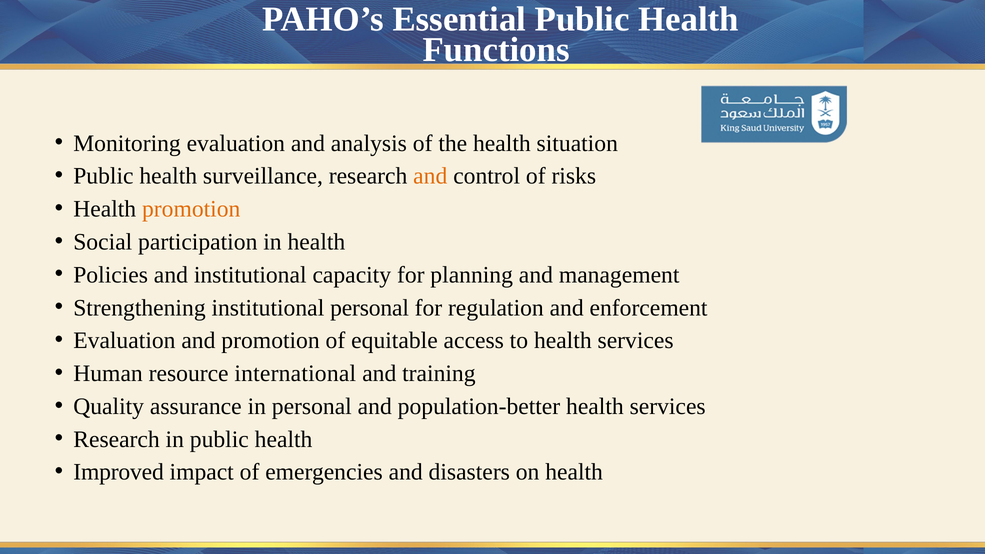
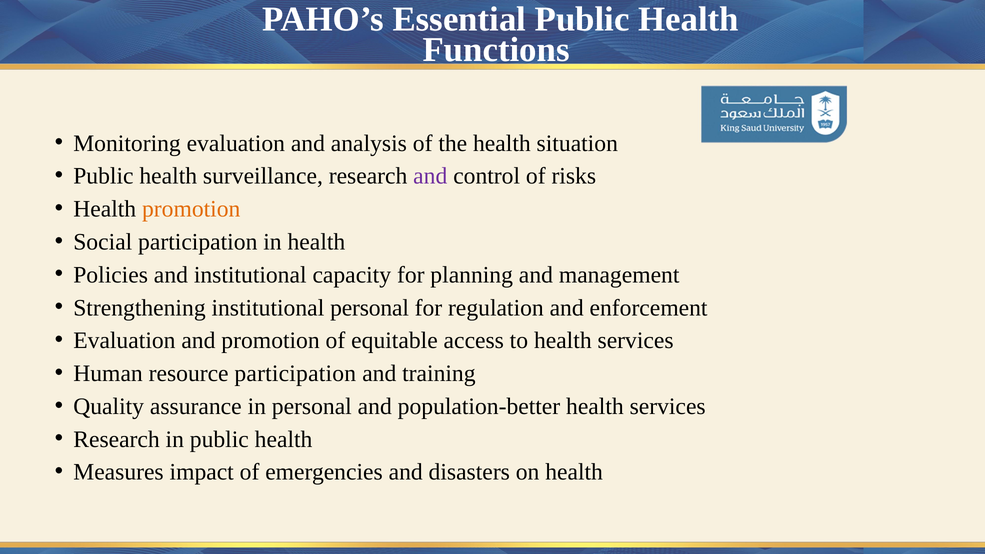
and colour: orange -> purple (430, 176)
resource international: international -> participation (295, 374)
Improved: Improved -> Measures (118, 472)
